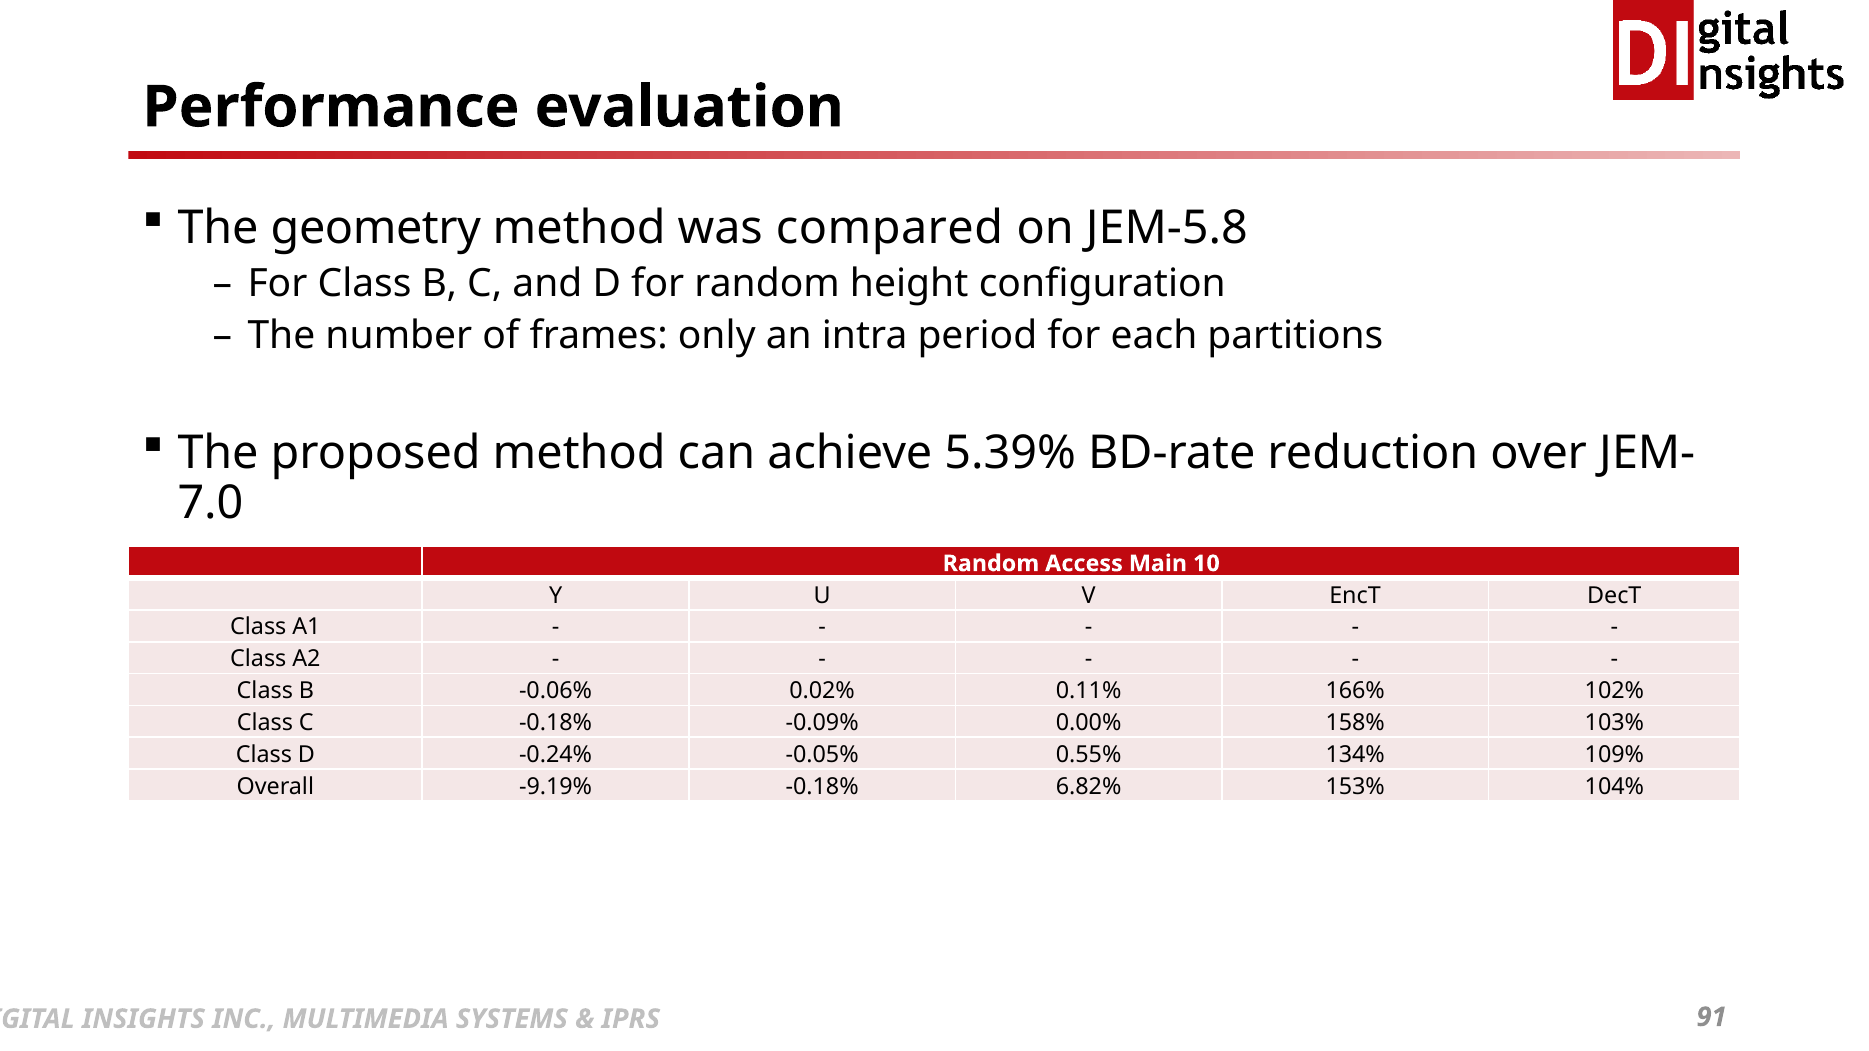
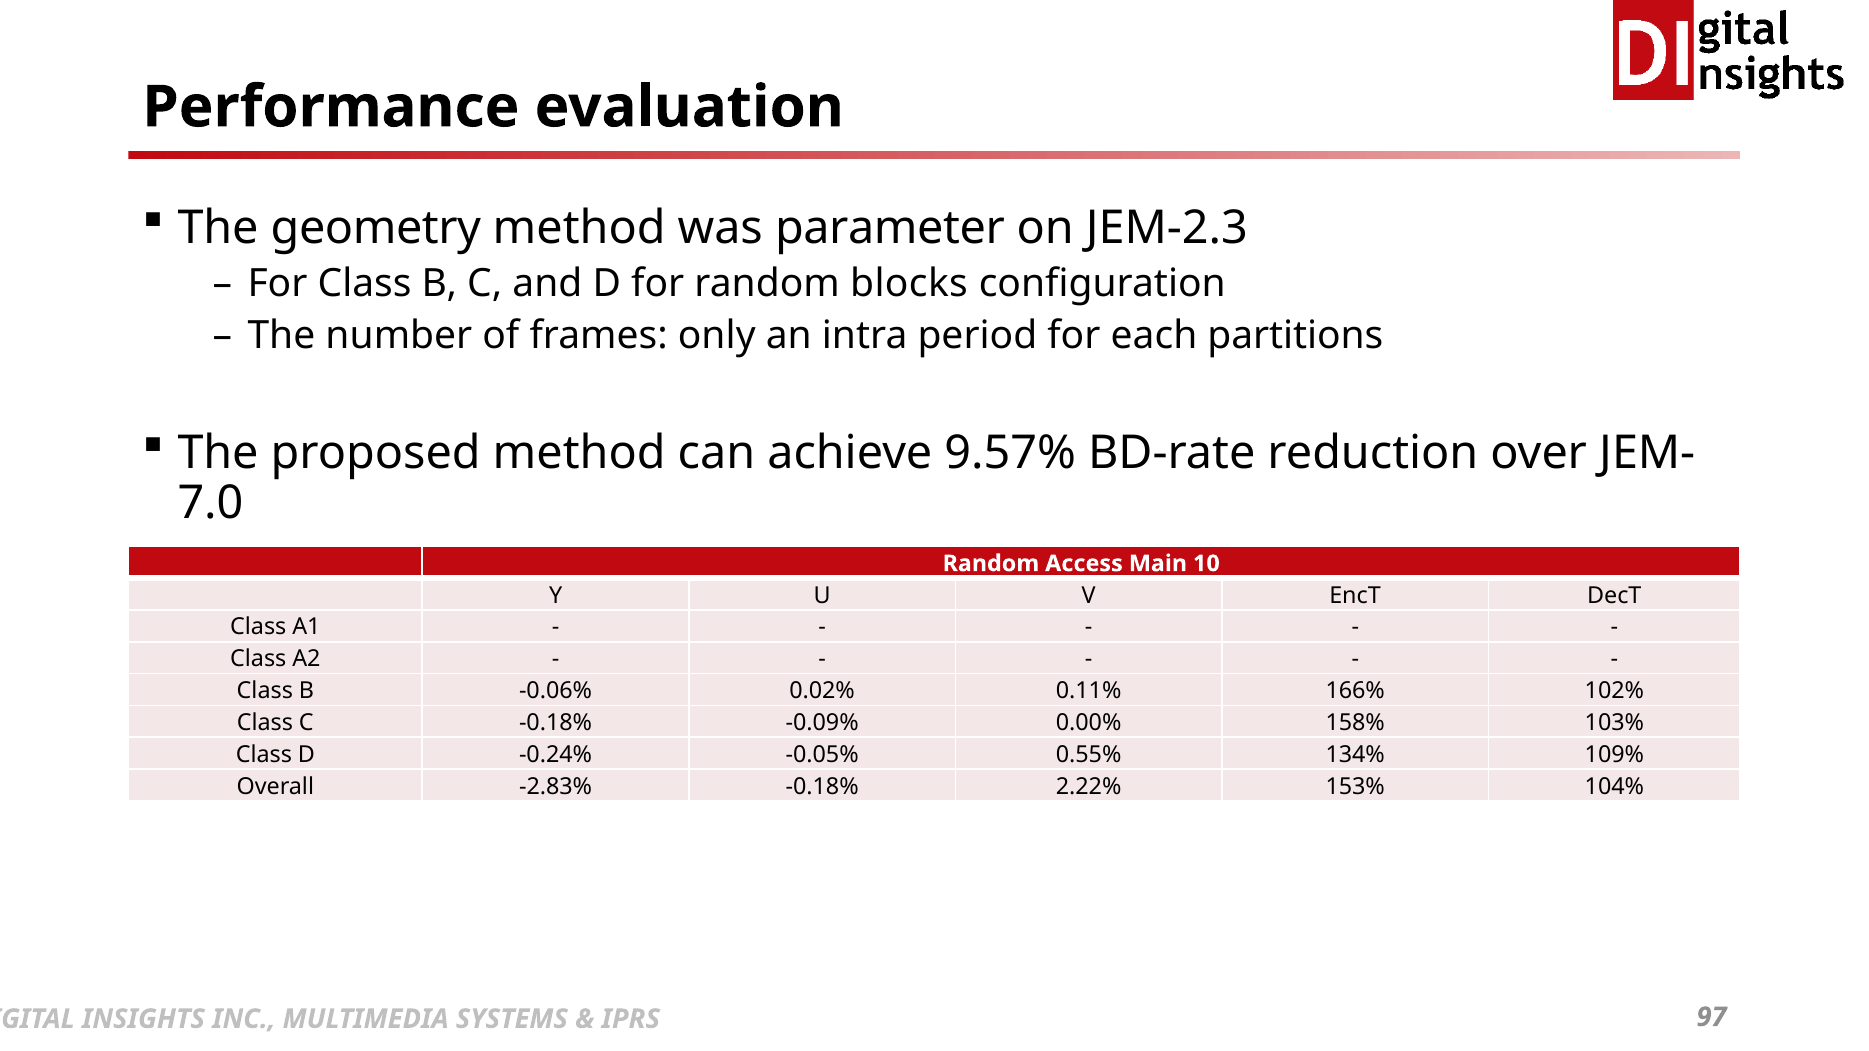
compared: compared -> parameter (890, 228)
JEM-5.8: JEM-5.8 -> JEM-2.3 (1167, 228)
height: height -> blocks (909, 284)
5.39%: 5.39% -> 9.57% (1010, 453)
-9.19%: -9.19% -> -2.83% (556, 787)
6.82%: 6.82% -> 2.22% (1089, 787)
91: 91 -> 97 (1712, 1017)
